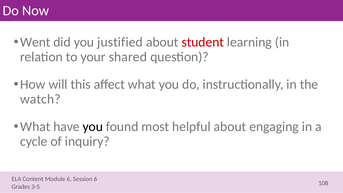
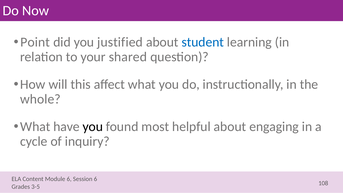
Went: Went -> Point (35, 42)
student colour: red -> blue (203, 42)
watch: watch -> whole (40, 99)
